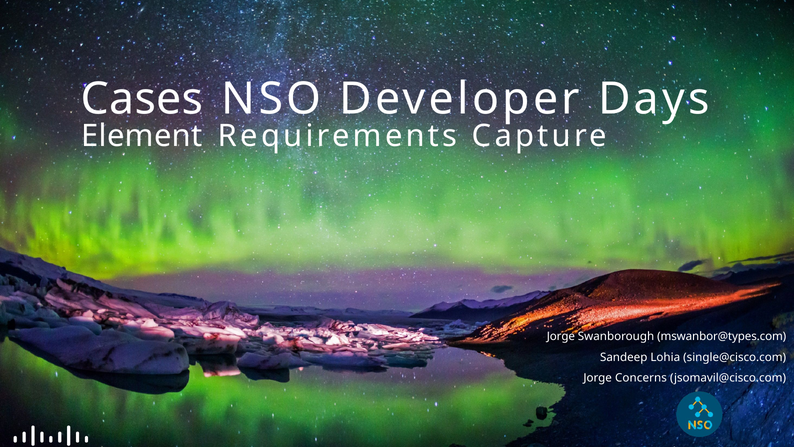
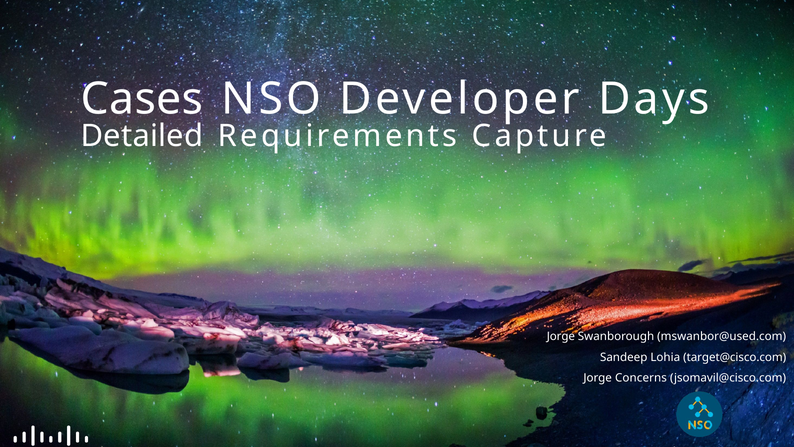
Element: Element -> Detailed (142, 136)
mswanbor@types.com: mswanbor@types.com -> mswanbor@used.com (722, 336)
single@cisco.com: single@cisco.com -> target@cisco.com (735, 357)
